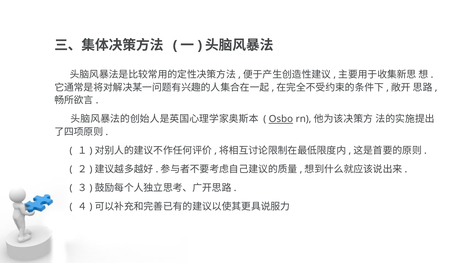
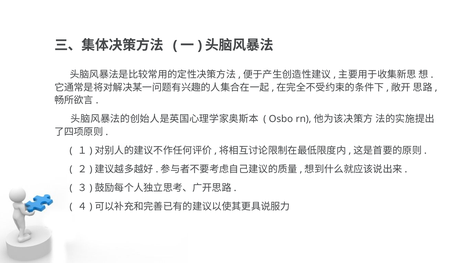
Osbo underline: present -> none (281, 119)
